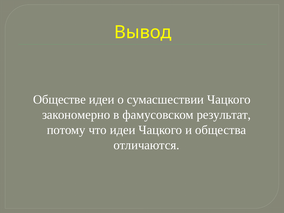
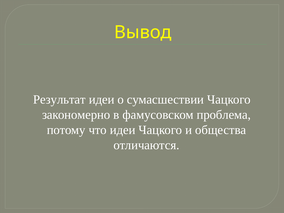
Обществе: Обществе -> Результат (59, 100)
результат: результат -> проблема (224, 115)
